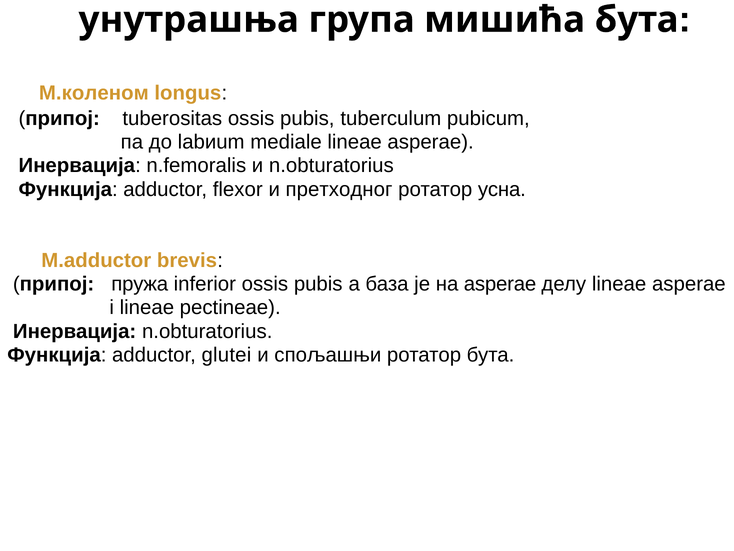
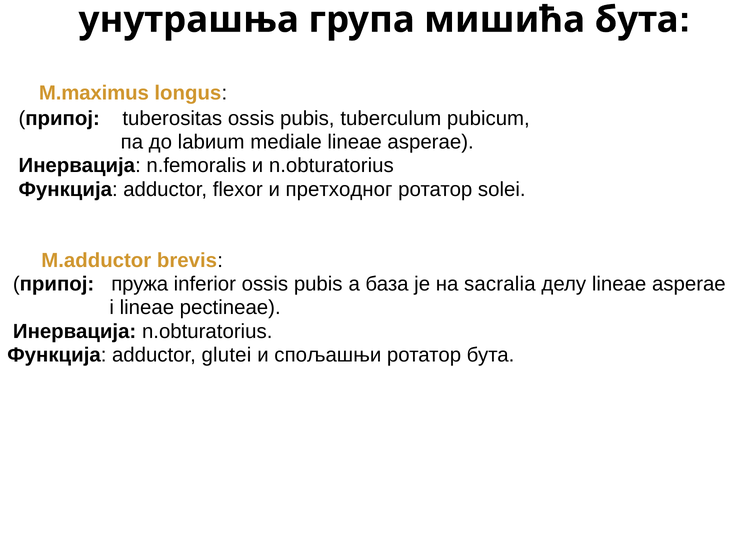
M.коленом: M.коленом -> M.maximus (94, 93)
усна: усна -> solei (502, 189)
на asperae: asperae -> sacralia (500, 284)
